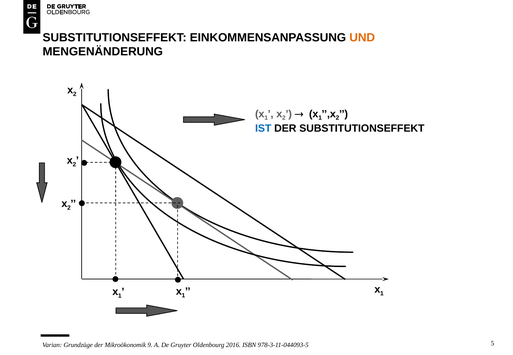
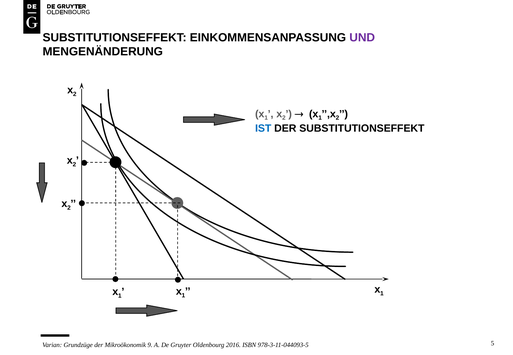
UND colour: orange -> purple (362, 38)
